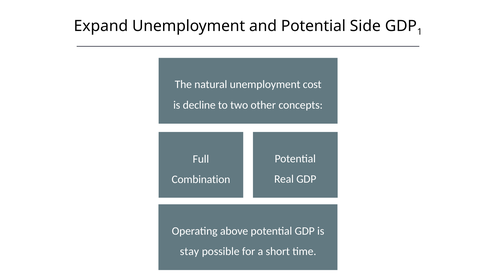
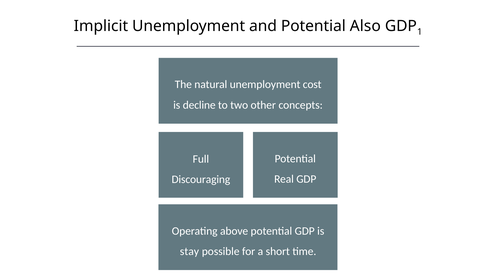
Expand: Expand -> Implicit (101, 26)
Side: Side -> Also (365, 26)
Combination: Combination -> Discouraging (201, 179)
